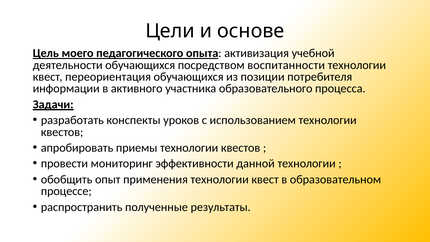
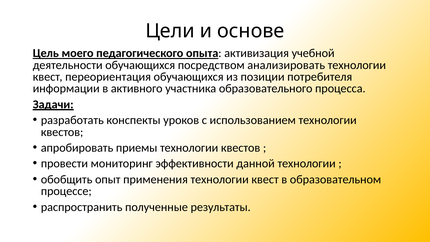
воспитанности: воспитанности -> анализировать (286, 65)
